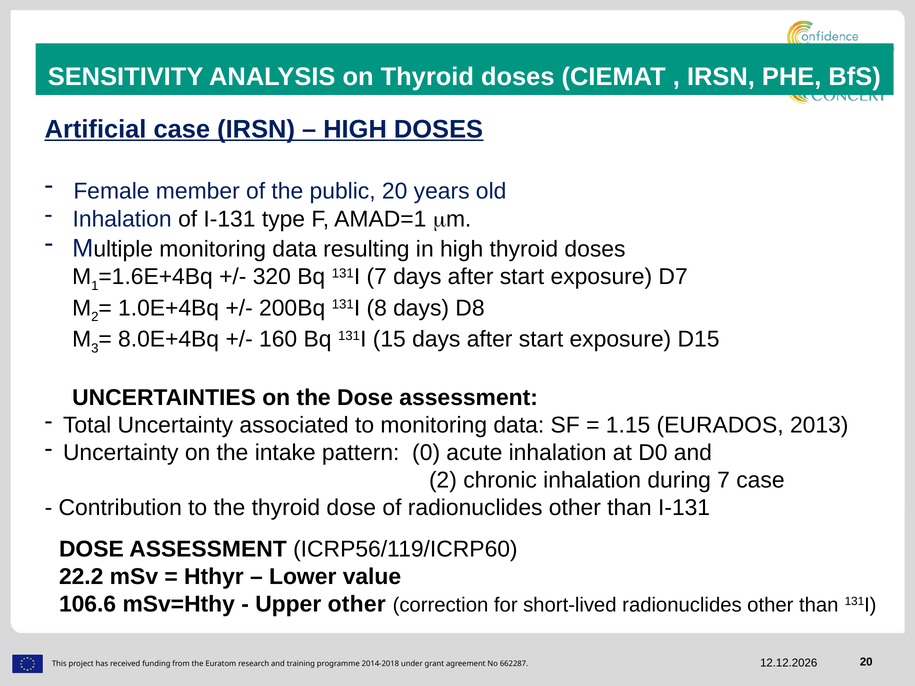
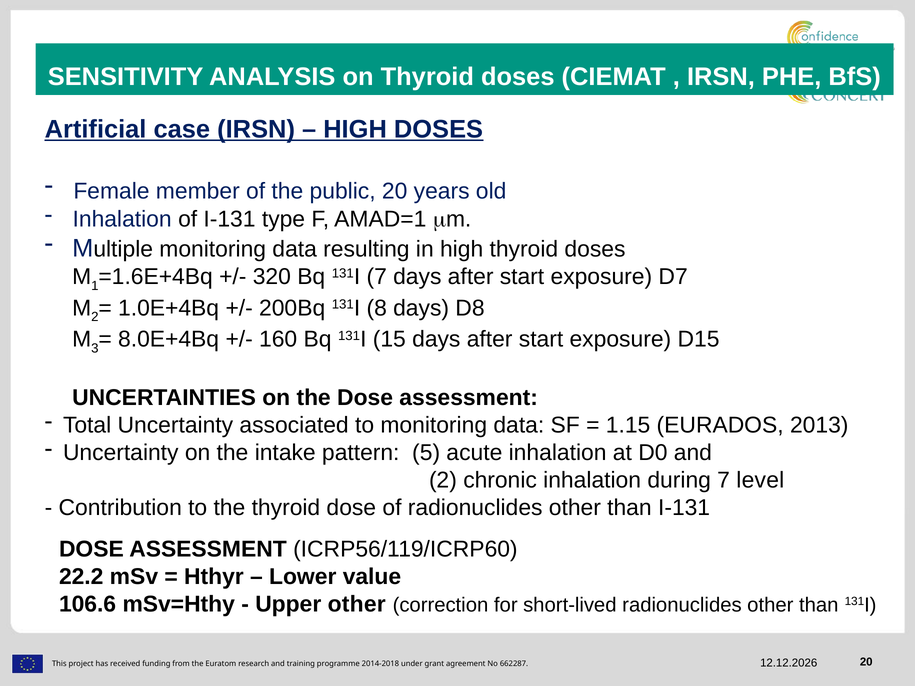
0: 0 -> 5 (426, 453)
7 case: case -> level (760, 480)
